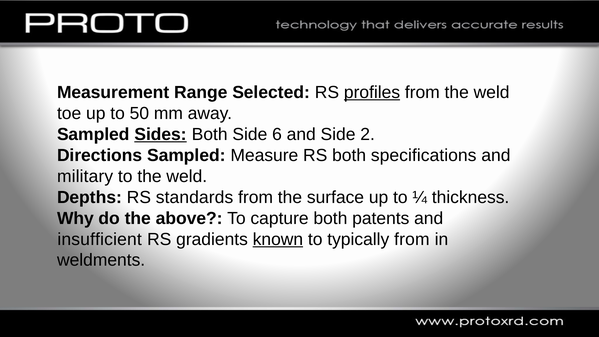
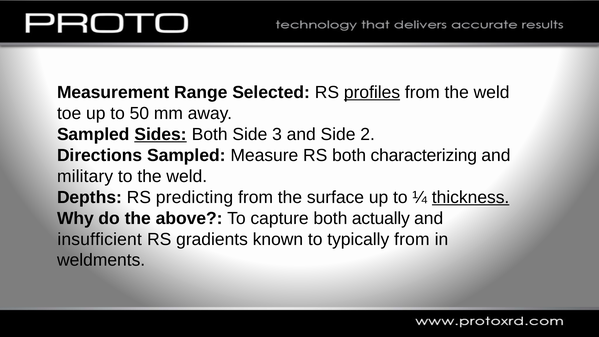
6: 6 -> 3 (277, 134)
specifications: specifications -> characterizing (424, 155)
standards: standards -> predicting (194, 197)
thickness underline: none -> present (471, 197)
patents: patents -> actually (381, 218)
known underline: present -> none (278, 239)
